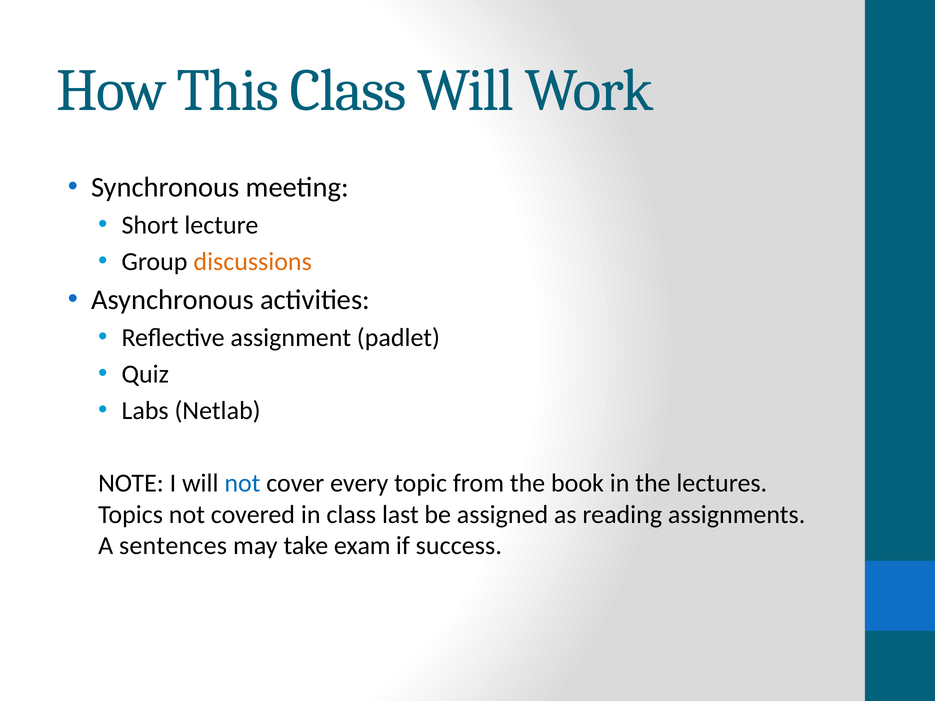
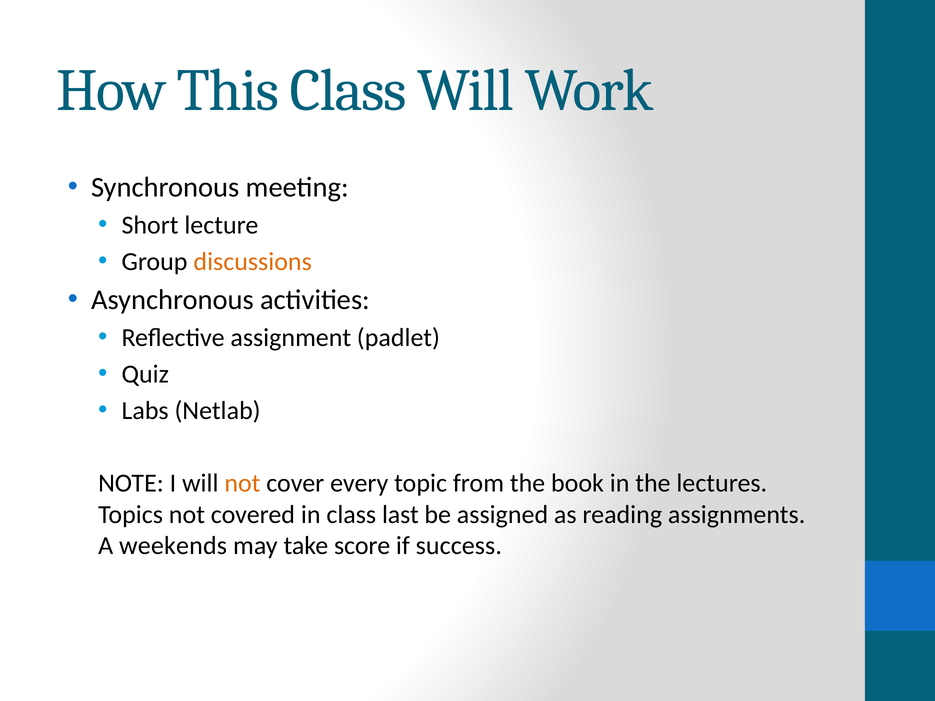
not colour: blue -> orange (242, 484)
sentences: sentences -> weekends (173, 546)
exam: exam -> score (362, 546)
